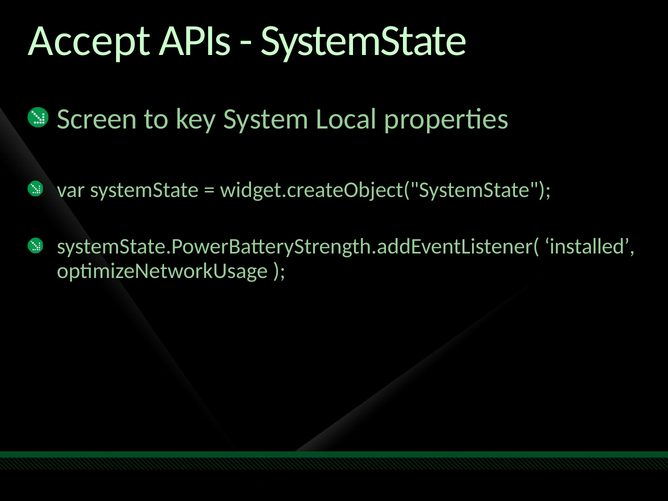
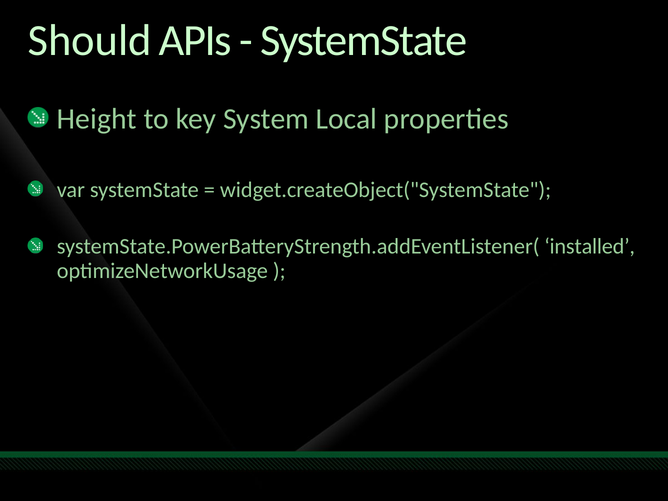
Accept: Accept -> Should (90, 41)
Screen: Screen -> Height (97, 119)
